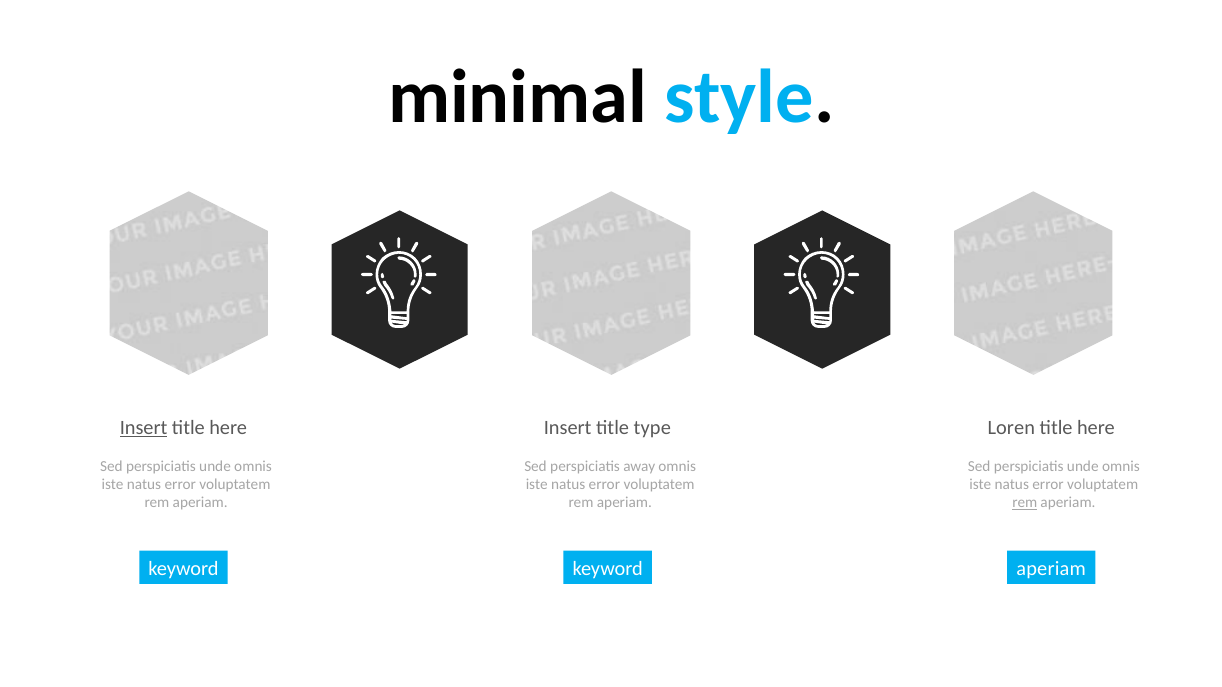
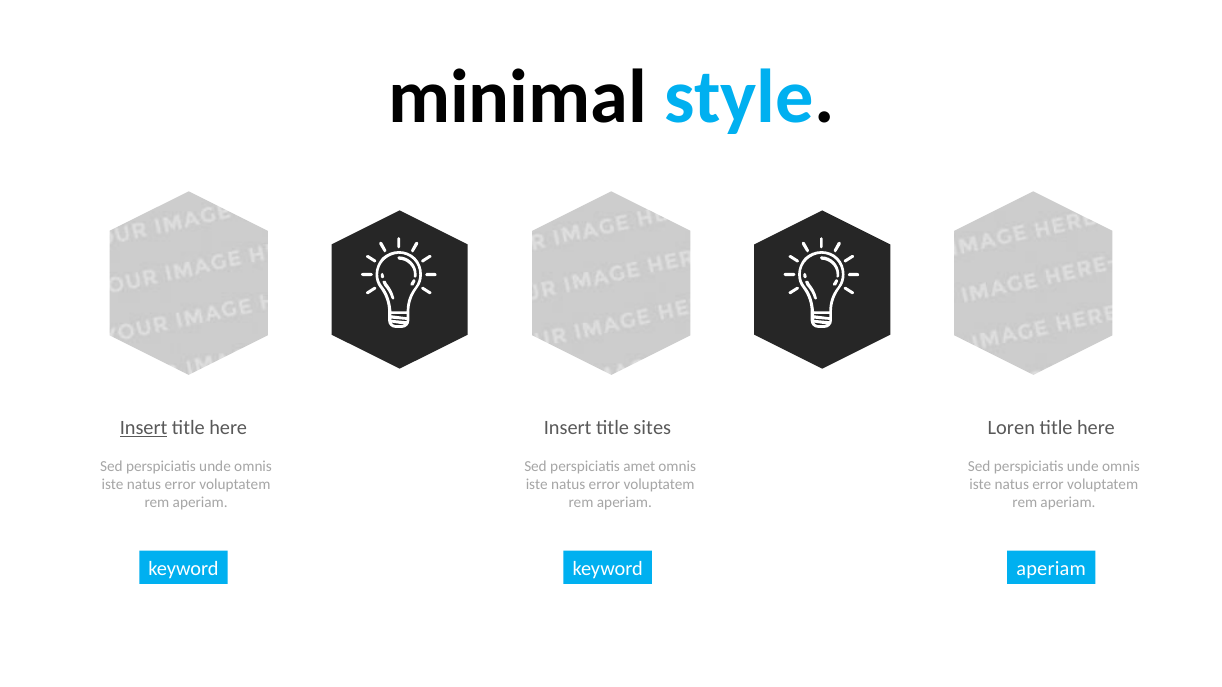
type: type -> sites (652, 428)
away: away -> amet (639, 466)
rem underline: present -> none (1025, 503)
